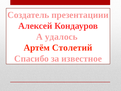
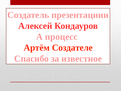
удалось: удалось -> процесс (61, 37)
Столетий: Столетий -> Создателе (72, 48)
